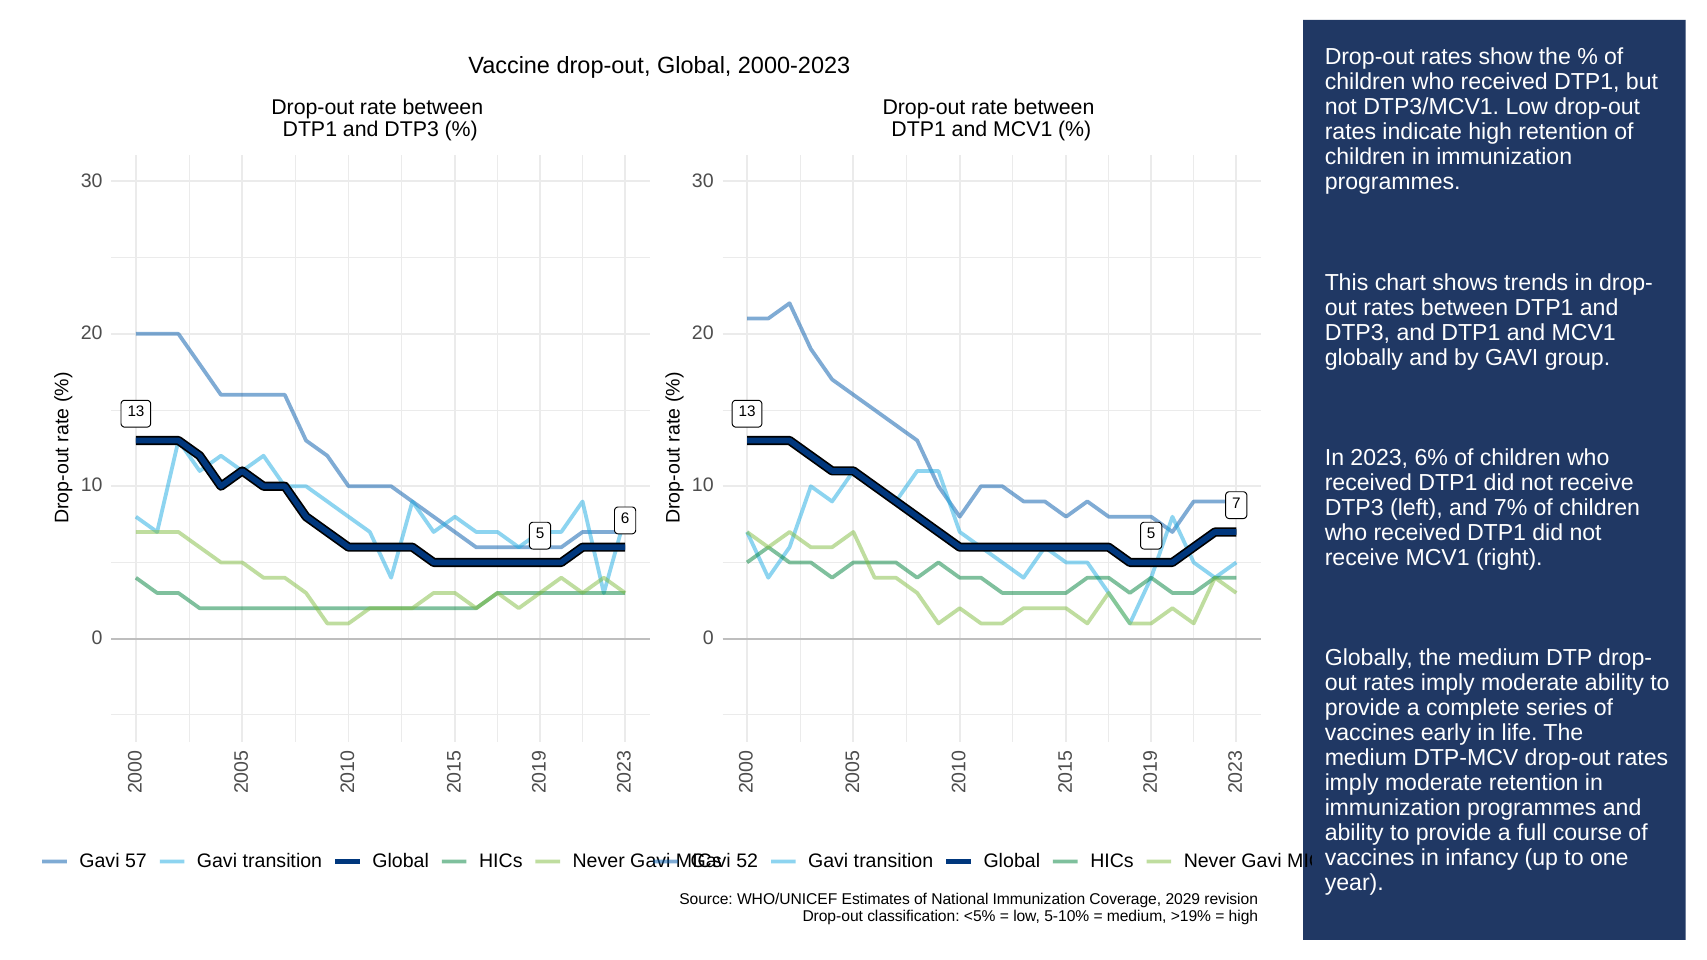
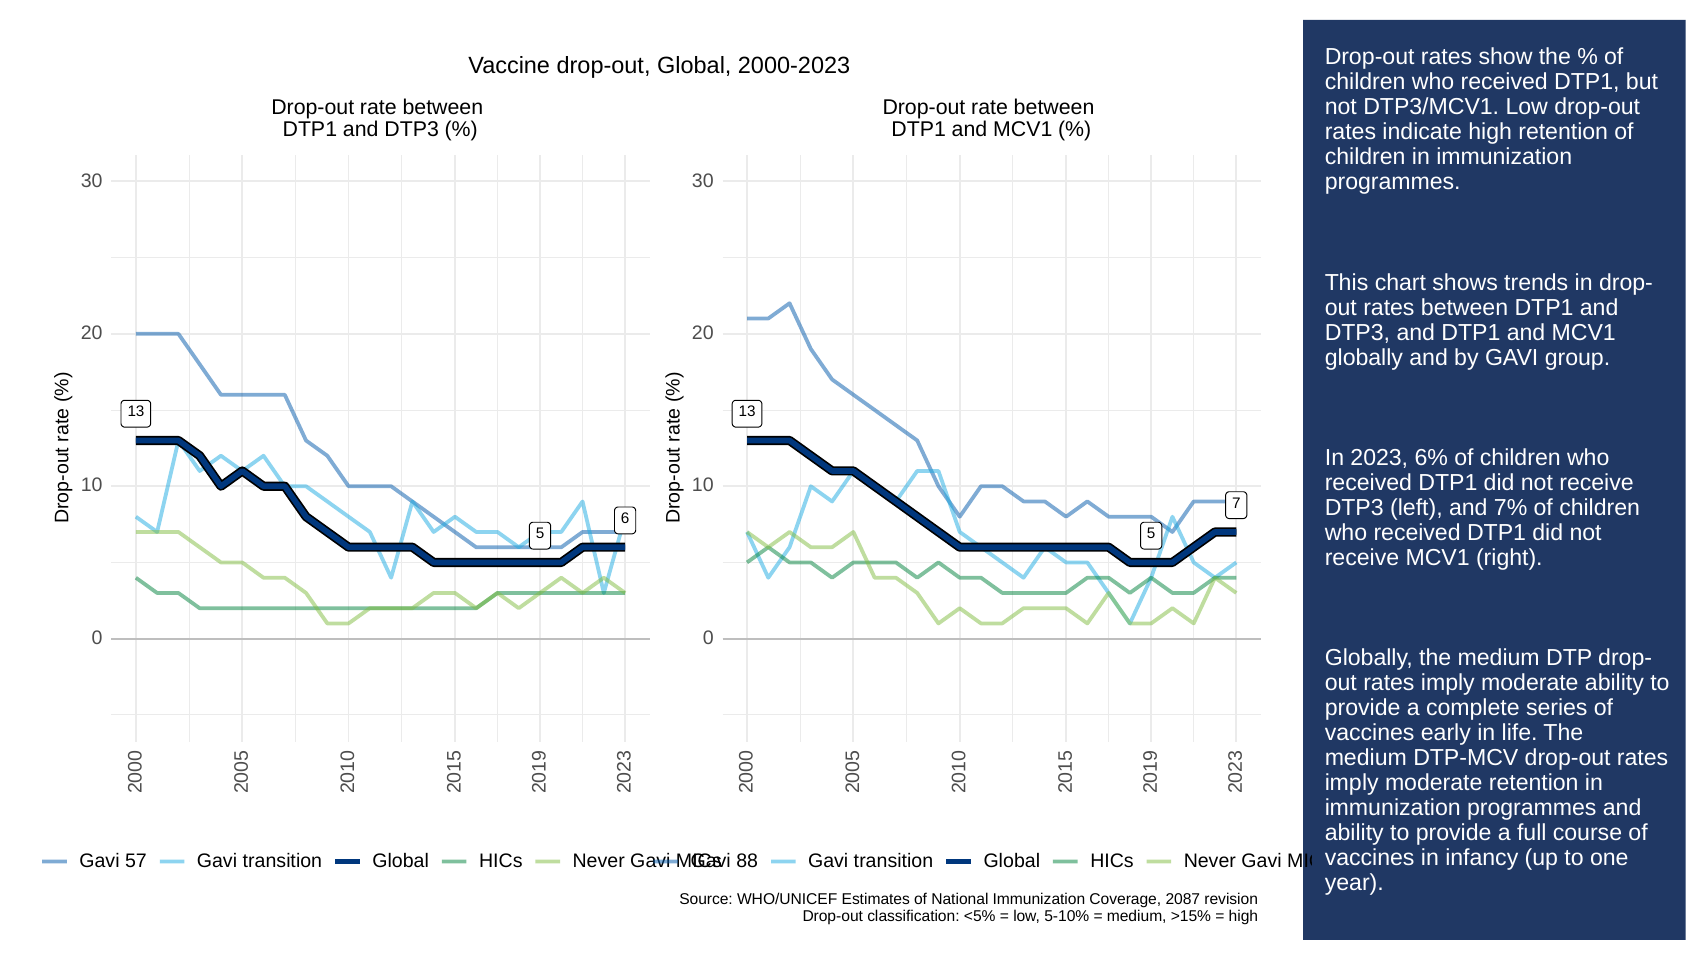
52: 52 -> 88 (747, 861)
2029: 2029 -> 2087 (1183, 900)
>19%: >19% -> >15% (1191, 917)
